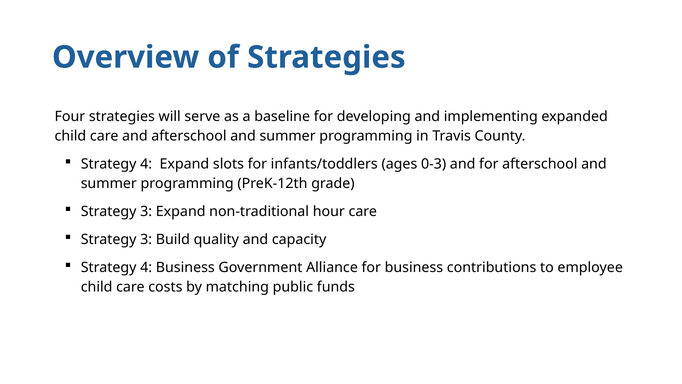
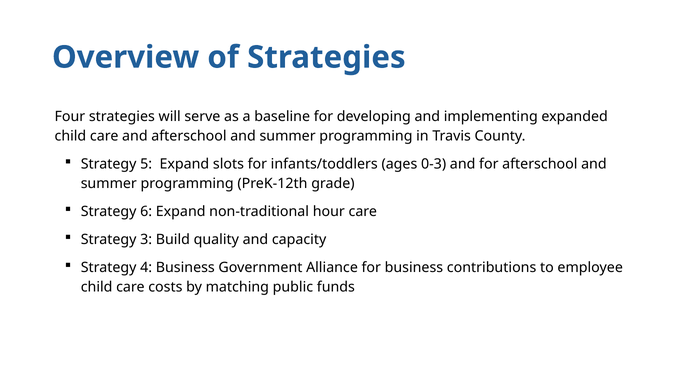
4: 4 -> 5 (146, 164)
3: 3 -> 6 (146, 211)
